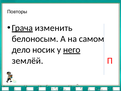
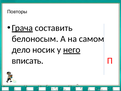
изменить: изменить -> составить (54, 28)
землёй: землёй -> вписать (28, 61)
